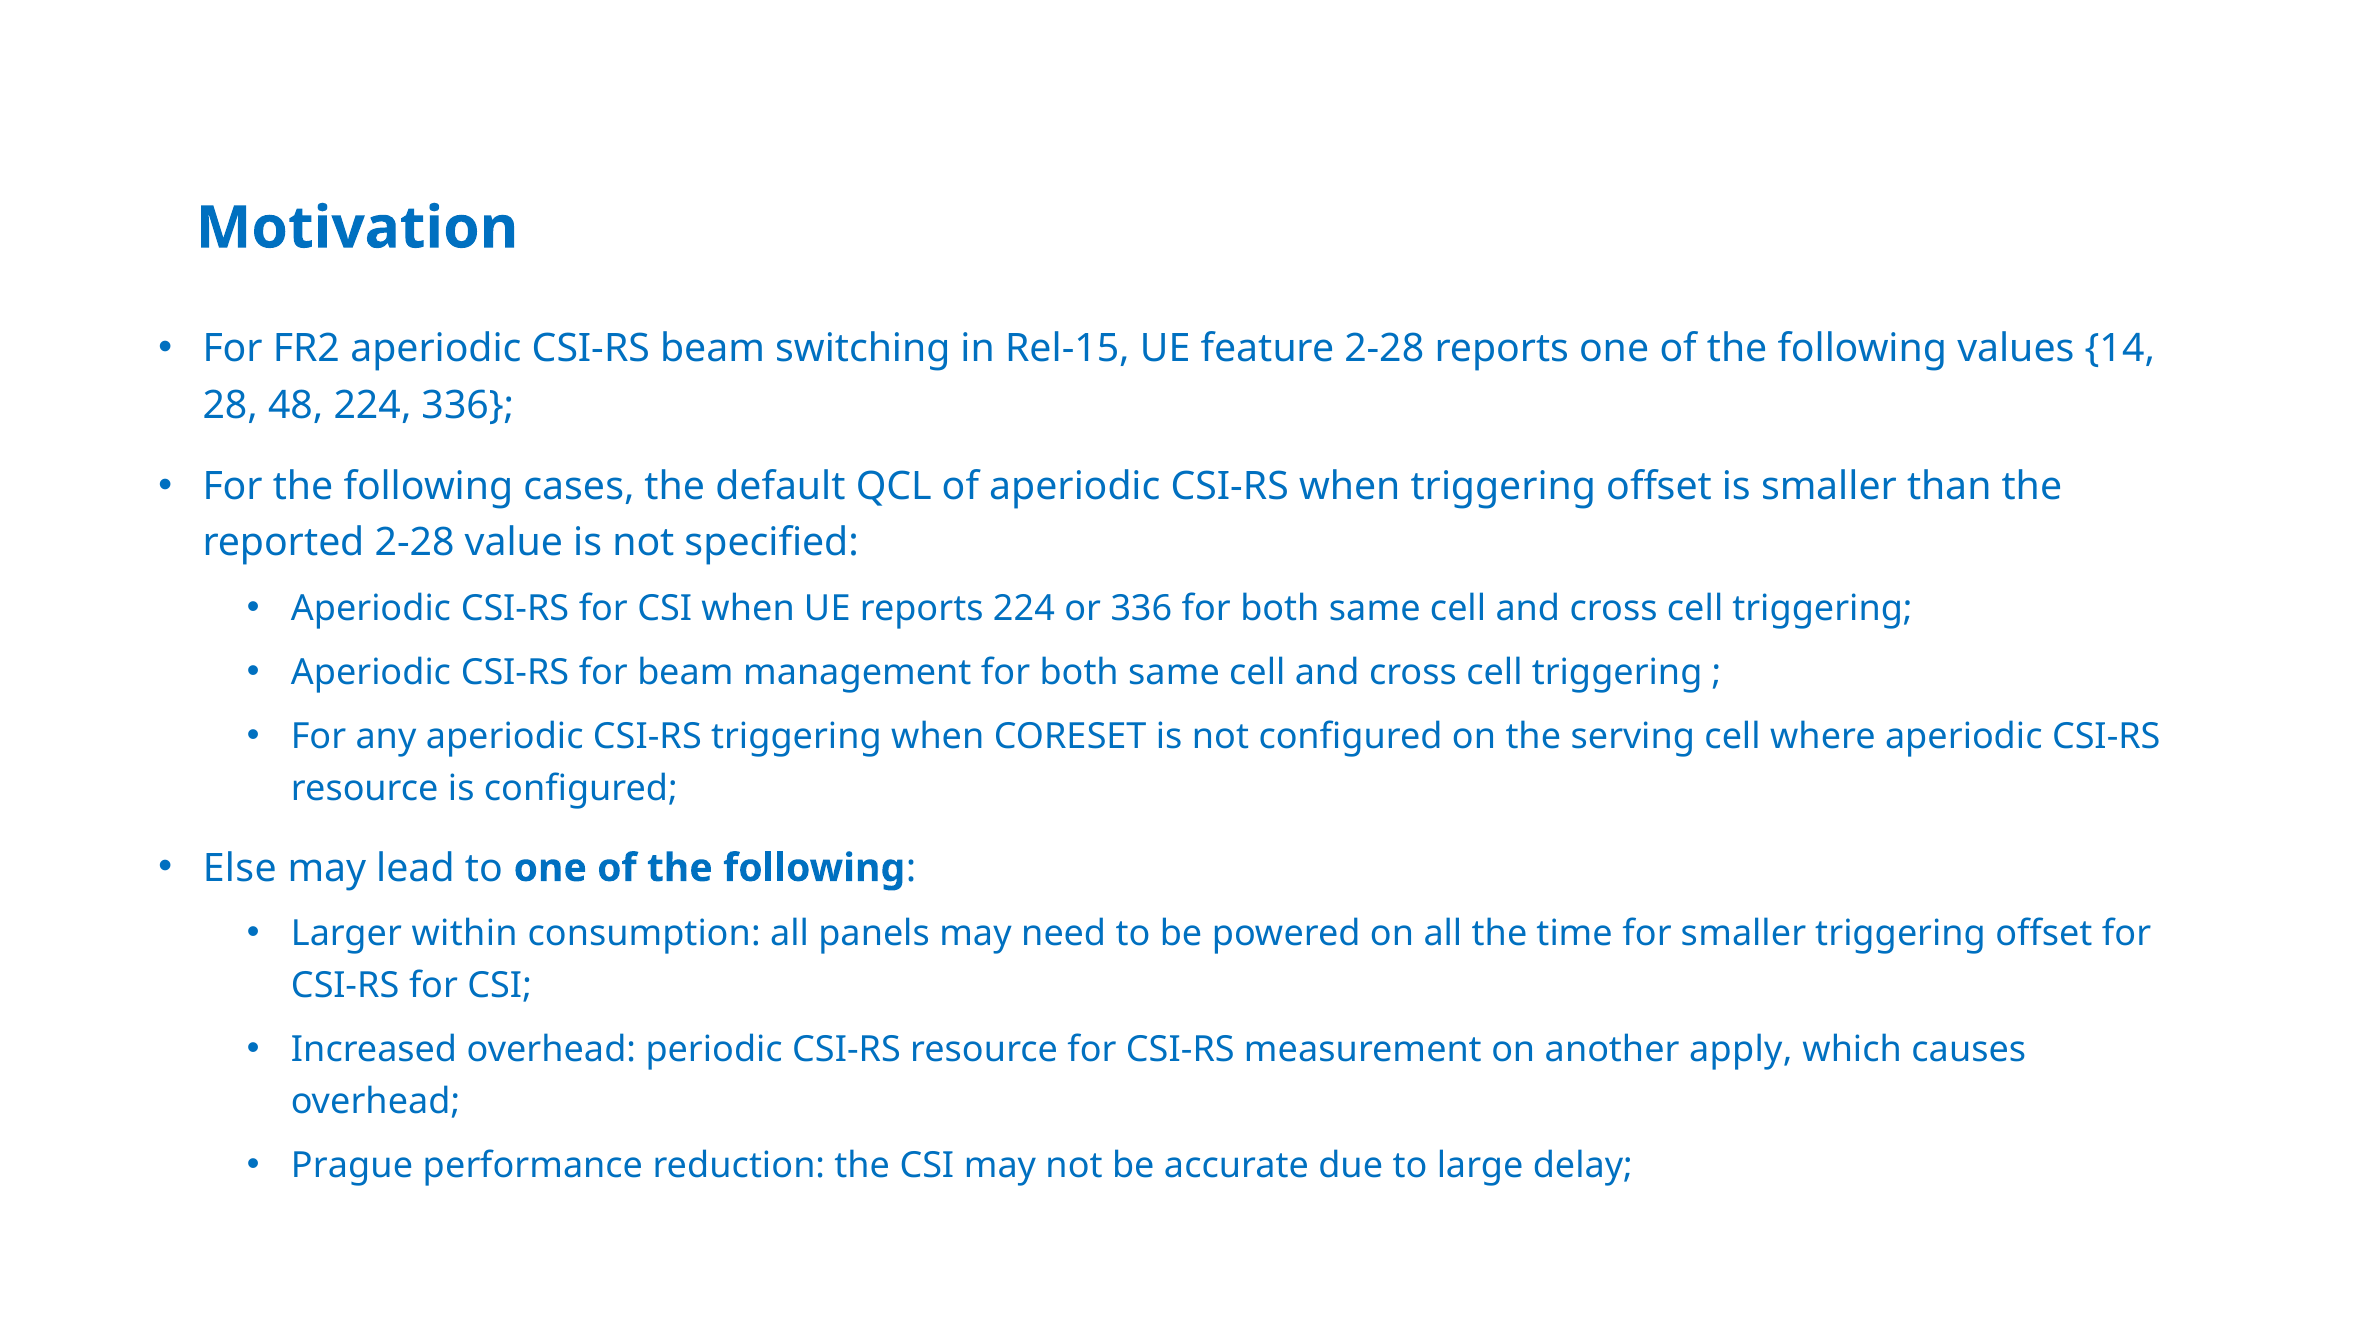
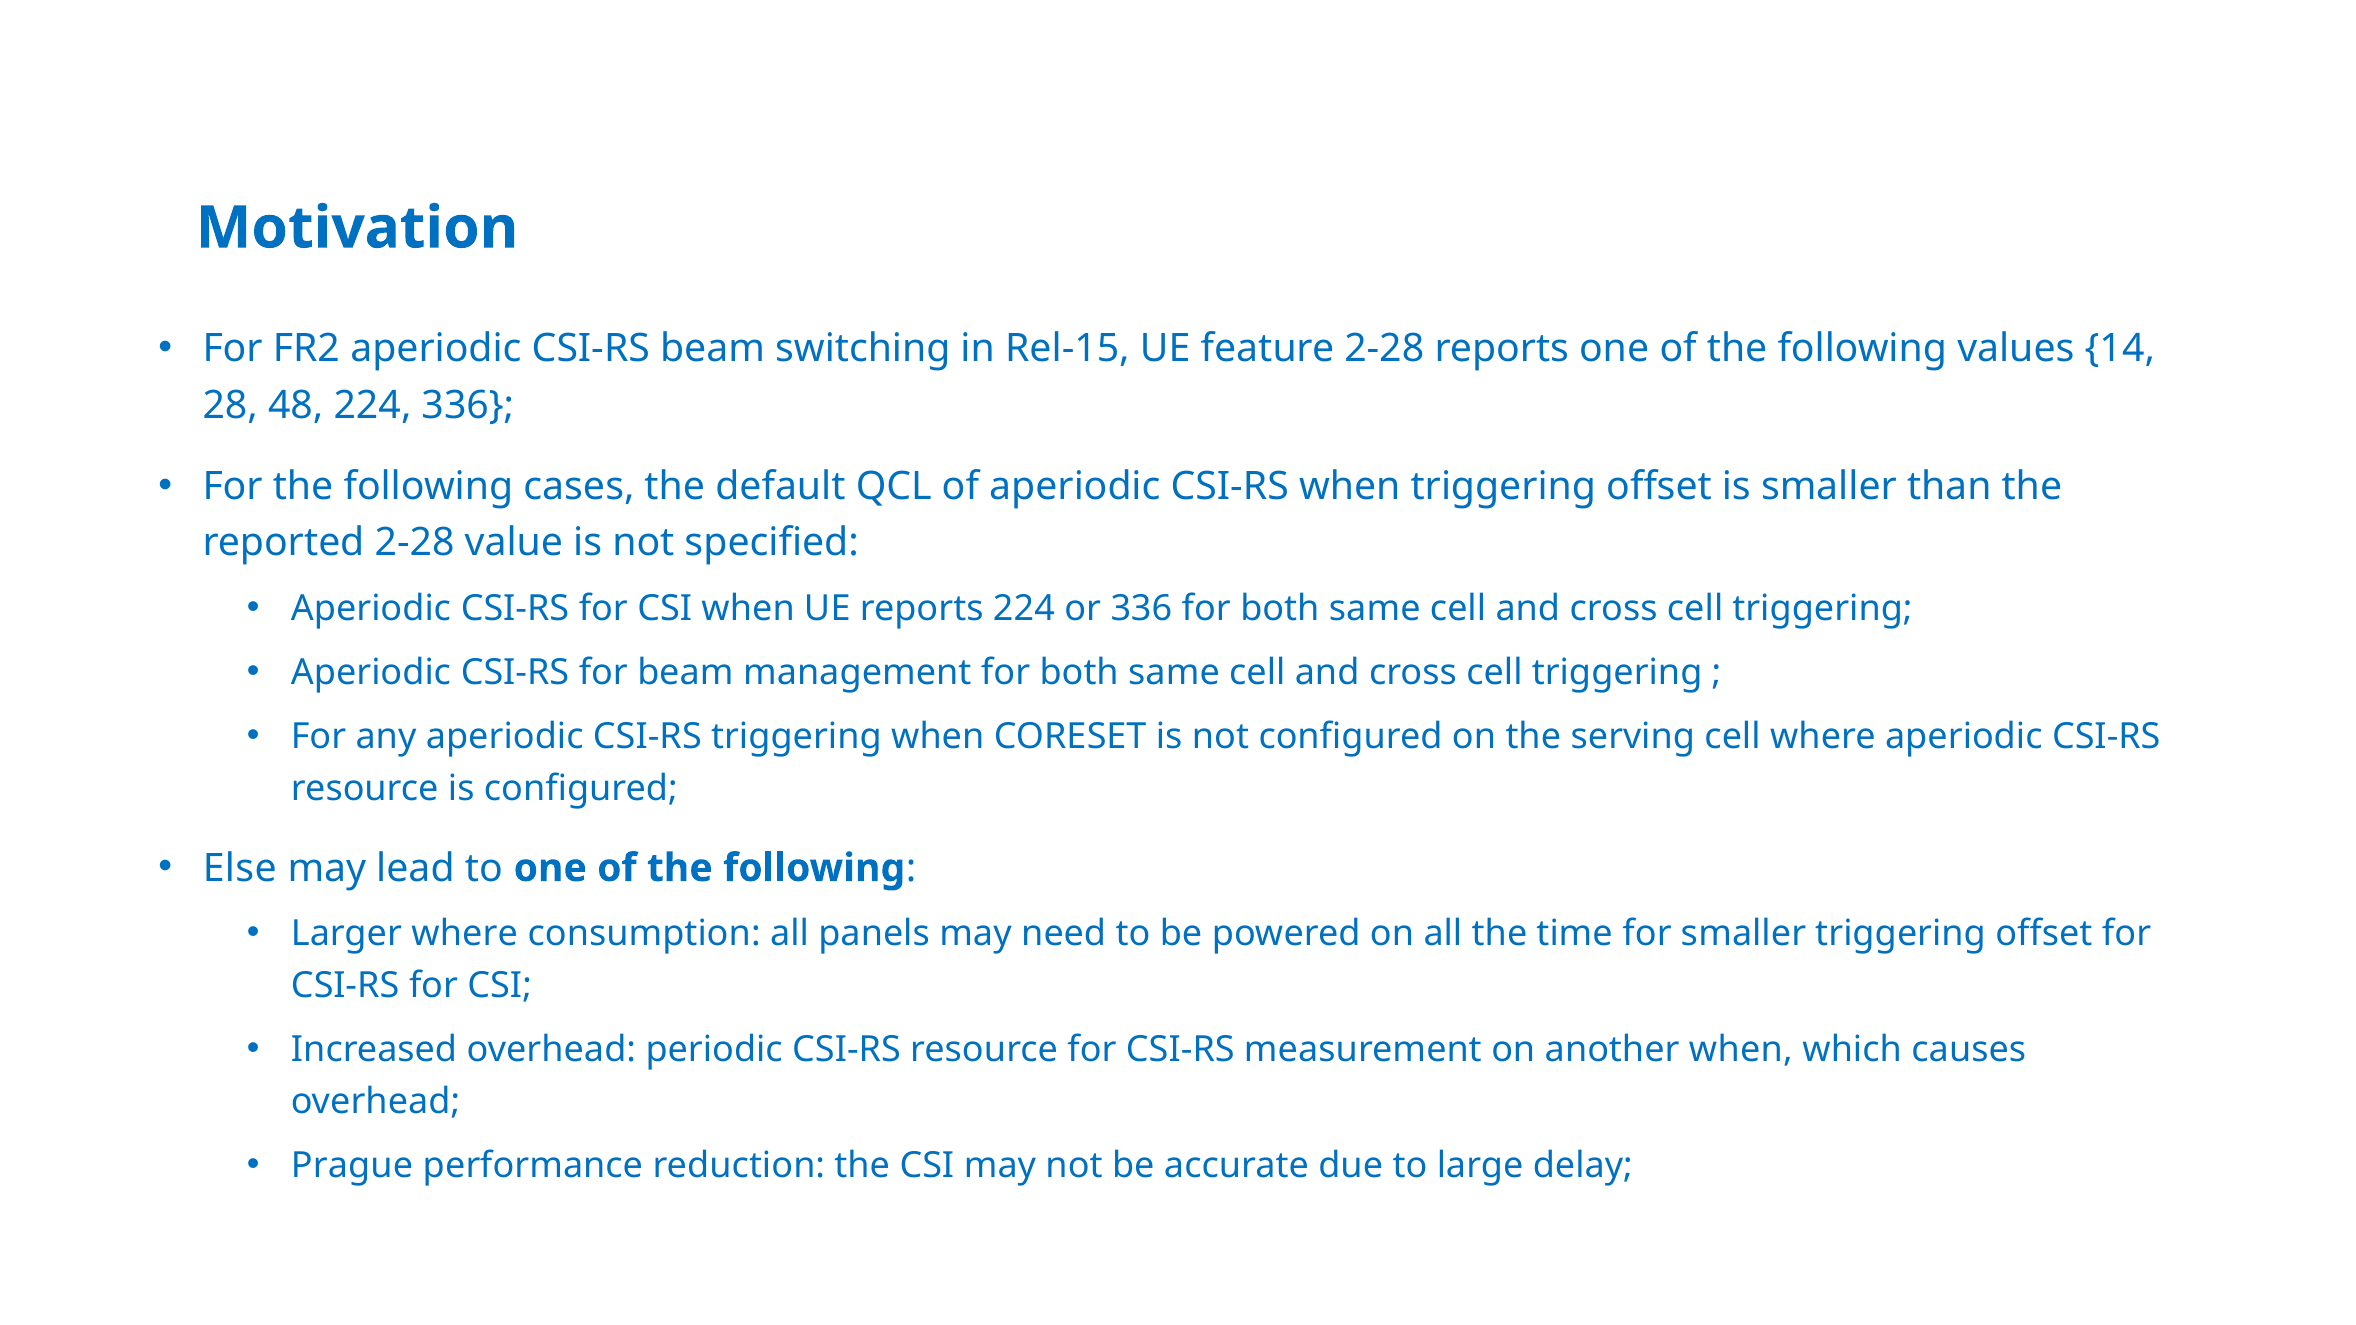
Larger within: within -> where (465, 934)
another apply: apply -> when (1741, 1050)
